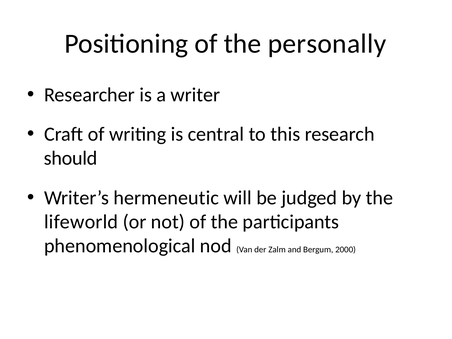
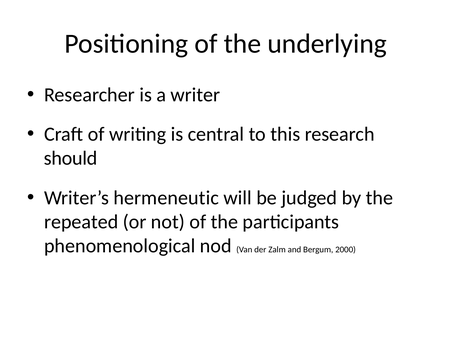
personally: personally -> underlying (327, 44)
lifeworld: lifeworld -> repeated (81, 222)
